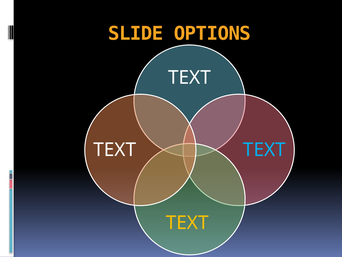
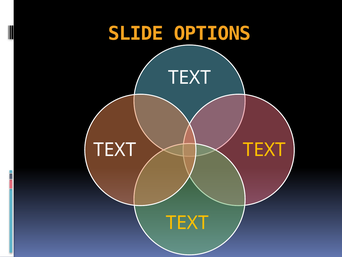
TEXT colour: light blue -> yellow (264, 150)
